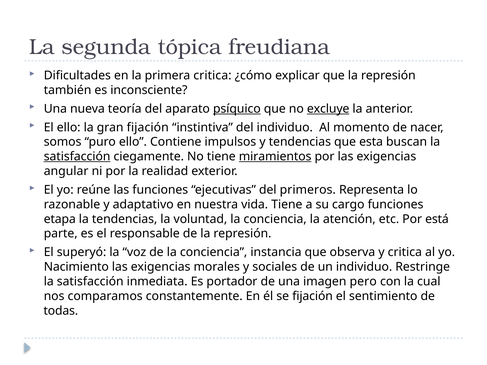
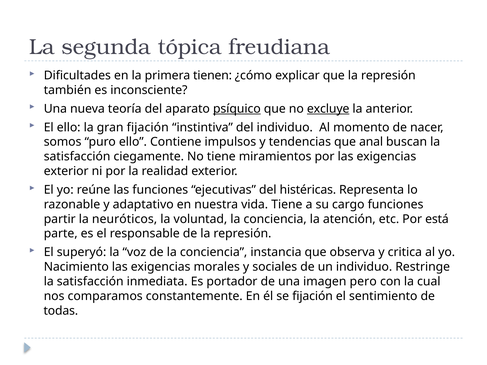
primera critica: critica -> tienen (213, 75)
esta: esta -> anal (371, 142)
satisfacción underline: present -> none (77, 157)
miramientos underline: present -> none (275, 157)
angular: angular -> exterior (66, 171)
primeros: primeros -> histéricas (308, 190)
etapa: etapa -> partir (60, 219)
la tendencias: tendencias -> neuróticos (125, 219)
